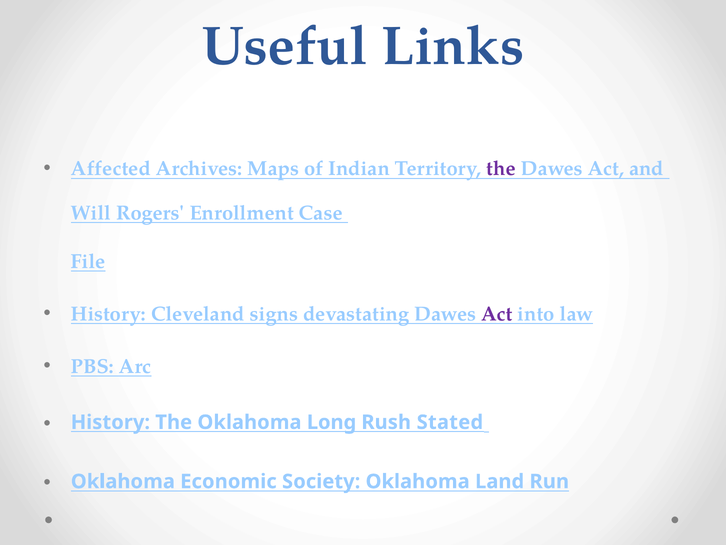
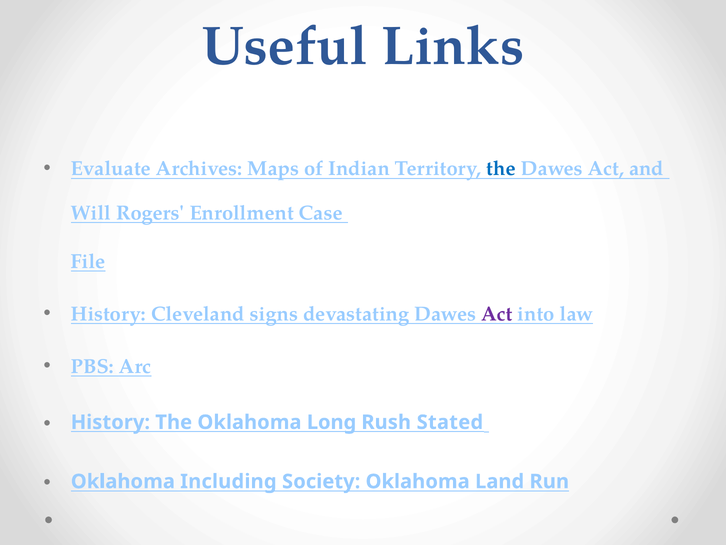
Affected: Affected -> Evaluate (111, 168)
the colour: purple -> blue (501, 168)
Economic: Economic -> Including (228, 481)
